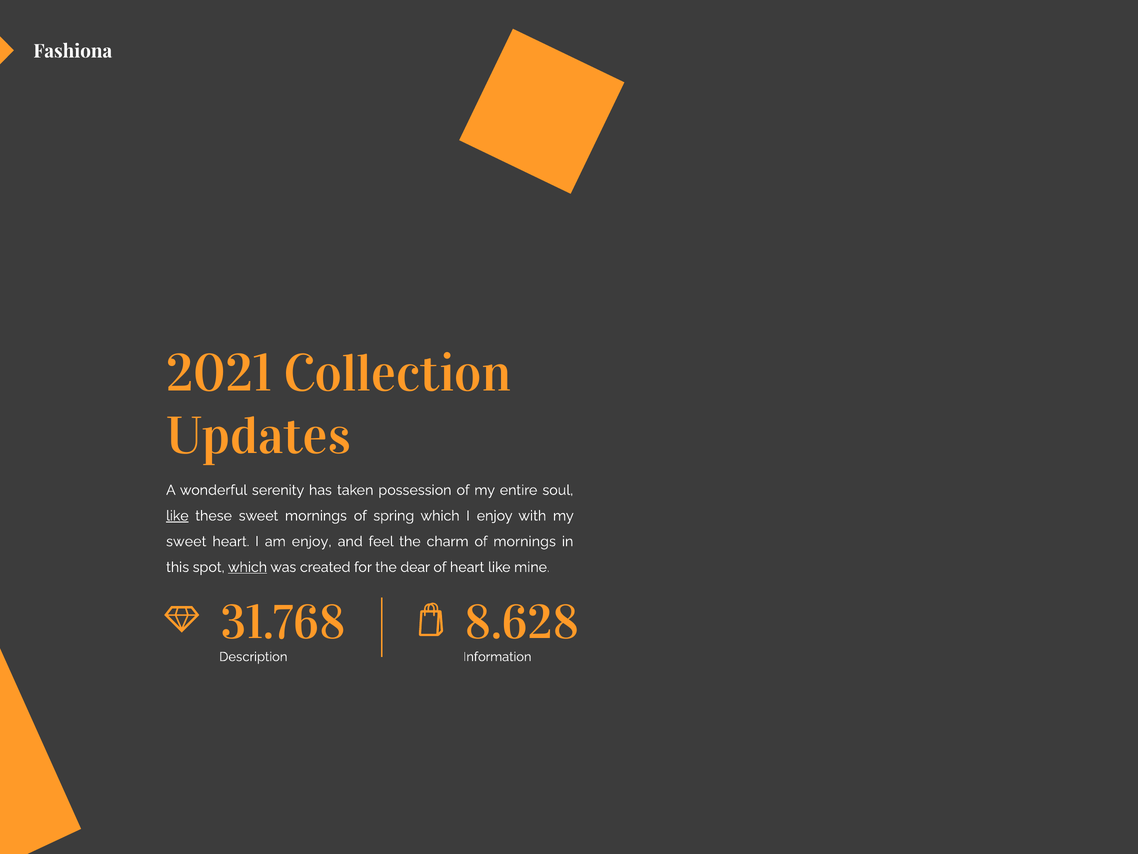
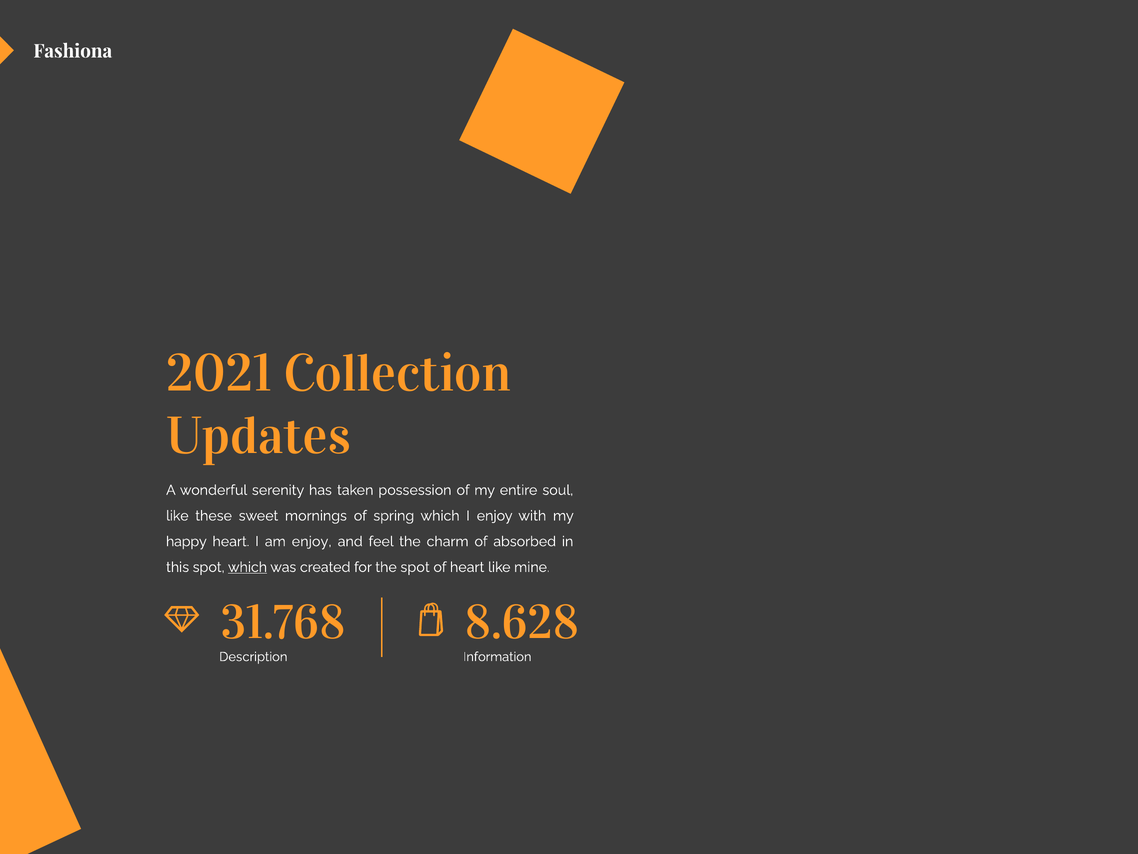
like underline: present -> none (177, 516)
sweet: sweet -> happy (186, 541)
of mornings: mornings -> absorbed (525, 541)
the dear: dear -> spot (415, 567)
